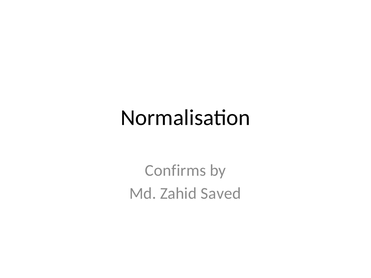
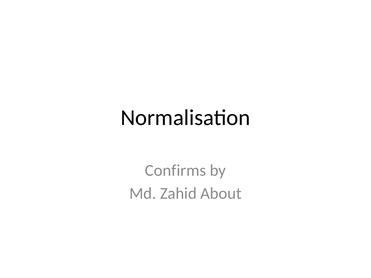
Saved: Saved -> About (221, 194)
